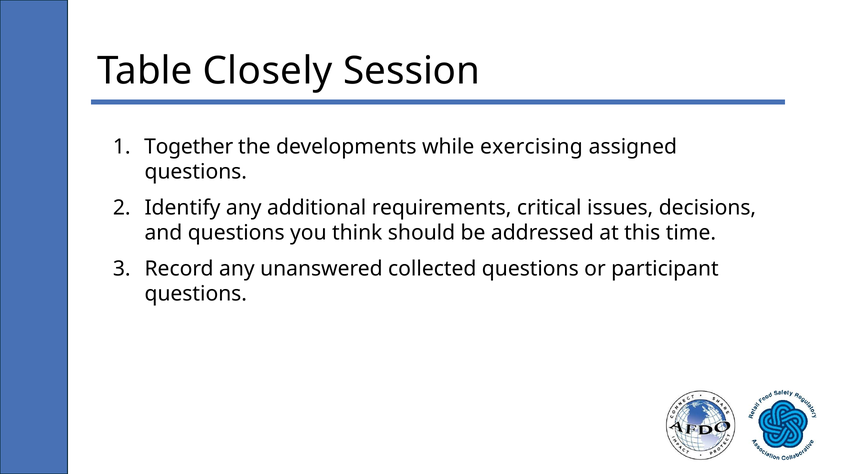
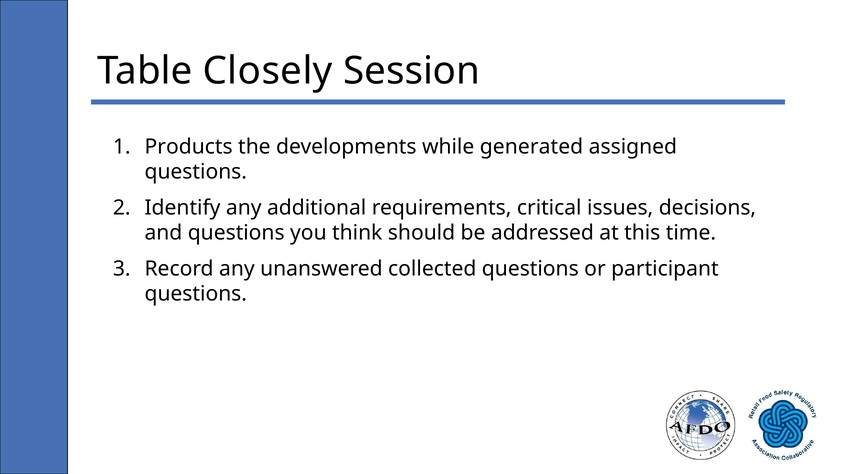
Together: Together -> Products (189, 147)
exercising: exercising -> generated (532, 147)
